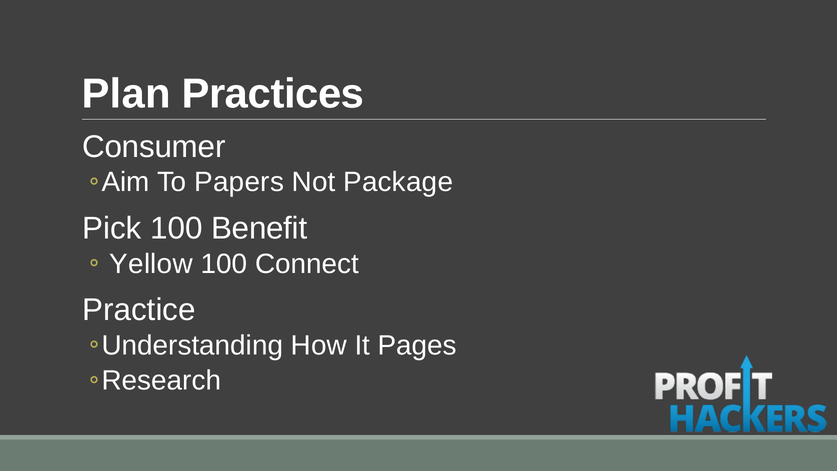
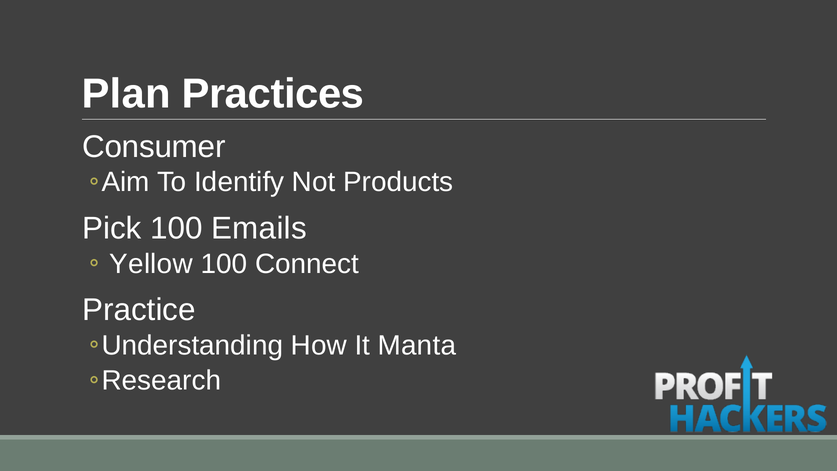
Papers: Papers -> Identify (239, 182)
Package: Package -> Products (398, 182)
Benefit: Benefit -> Emails (259, 228)
Pages: Pages -> Manta (417, 345)
